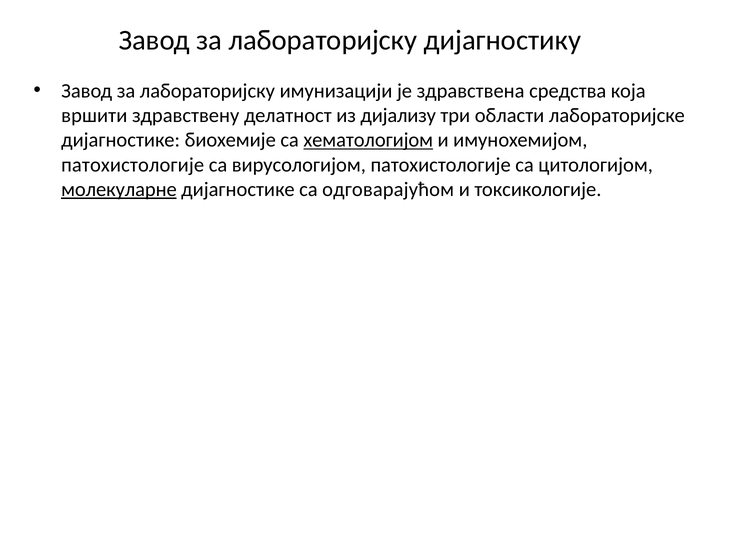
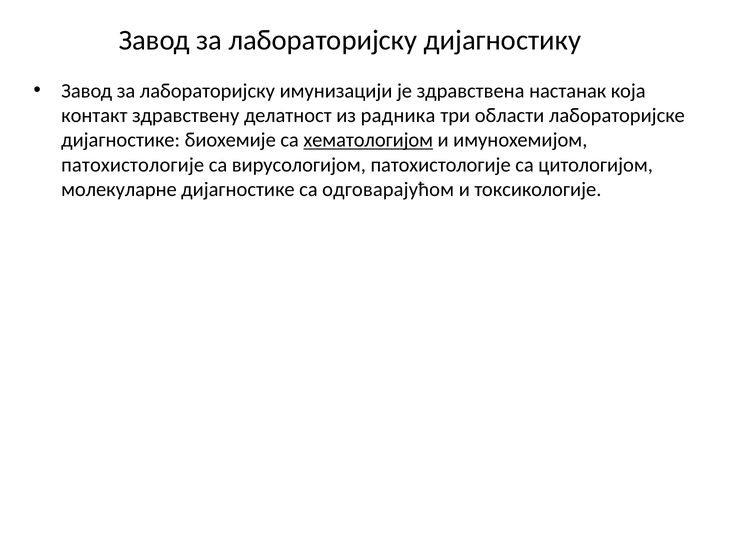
средства: средства -> настанак (568, 91)
вршити: вршити -> контакт (94, 115)
дијализу: дијализу -> радника (398, 115)
молекуларне underline: present -> none (119, 189)
